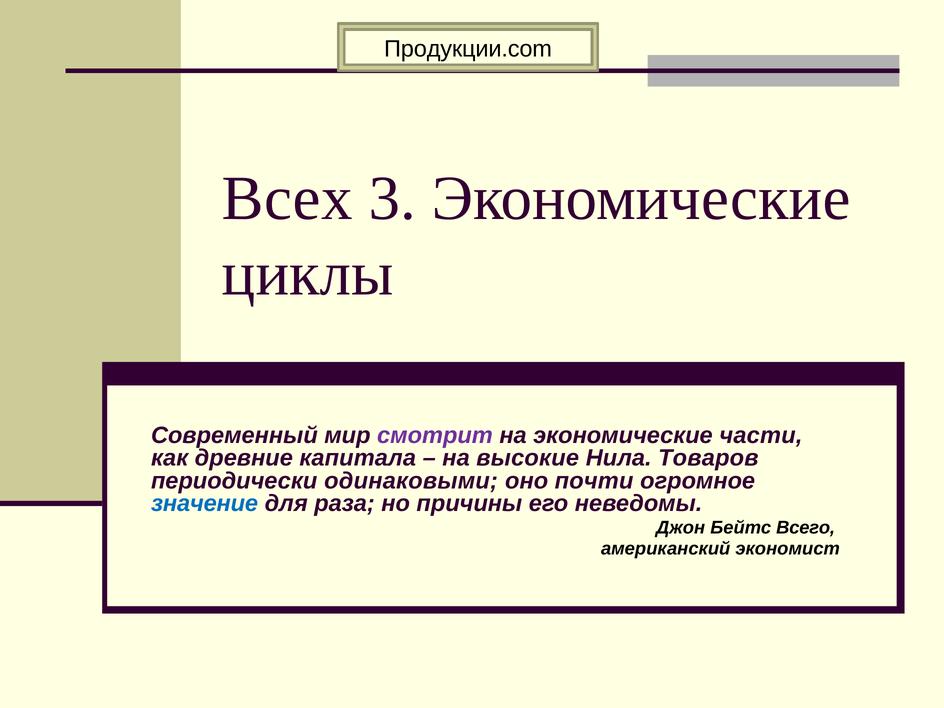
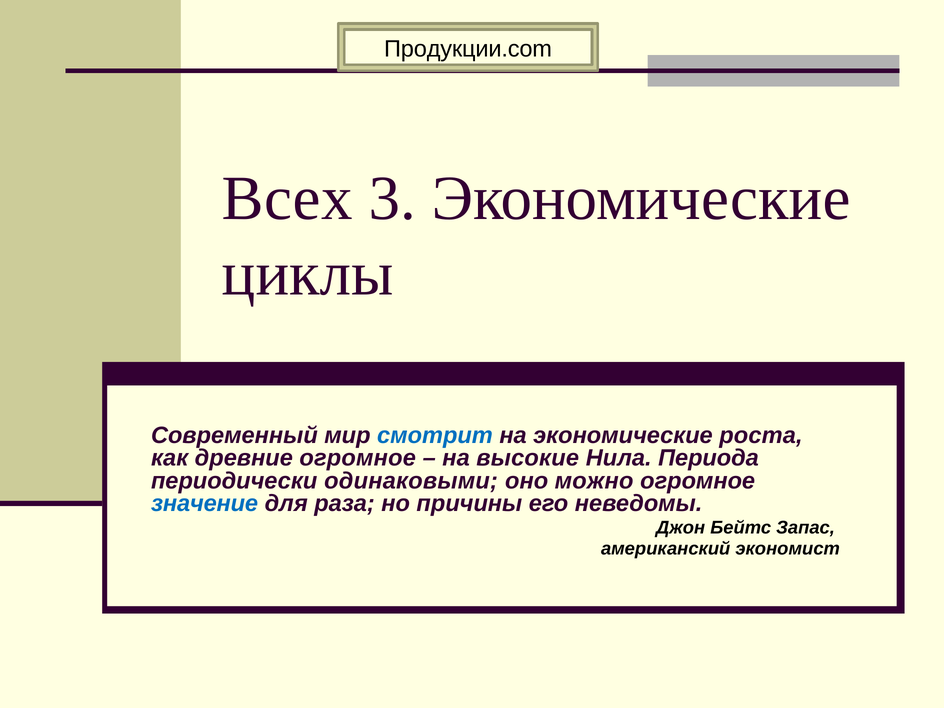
смотрит colour: purple -> blue (435, 435)
части: части -> роста (761, 435)
древние капитала: капитала -> огромное (358, 458)
Товаров: Товаров -> Периода (708, 458)
почти: почти -> можно (594, 481)
Всего: Всего -> Запас (806, 527)
